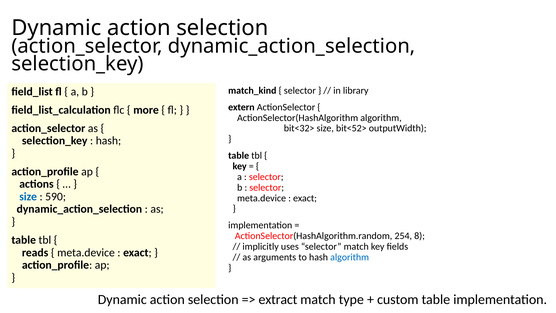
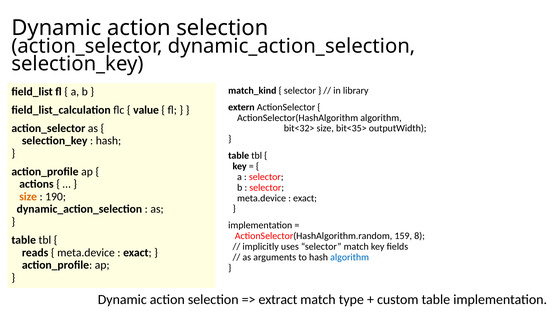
more: more -> value (146, 110)
bit<52>: bit<52> -> bit<35> (351, 128)
size colour: blue -> orange (28, 196)
590: 590 -> 190 (56, 196)
254: 254 -> 159 (403, 236)
